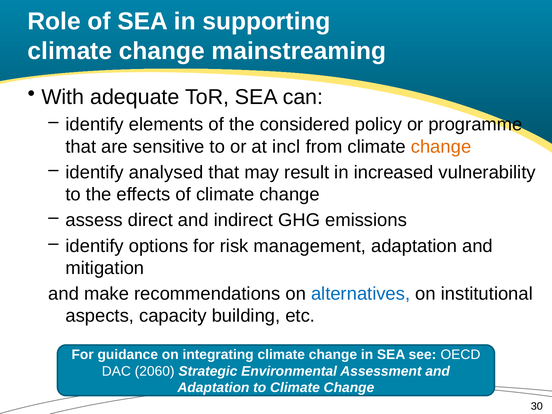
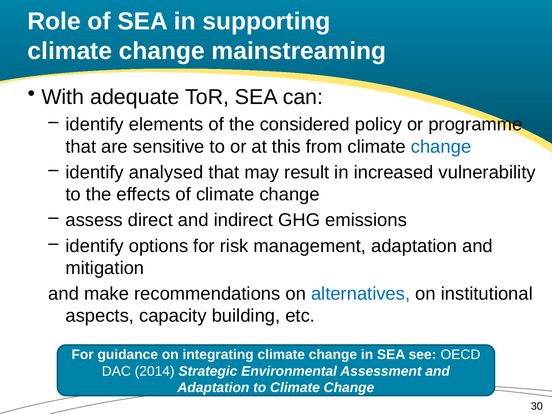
incl: incl -> this (286, 147)
change colour: orange -> blue (441, 147)
2060: 2060 -> 2014 (155, 371)
